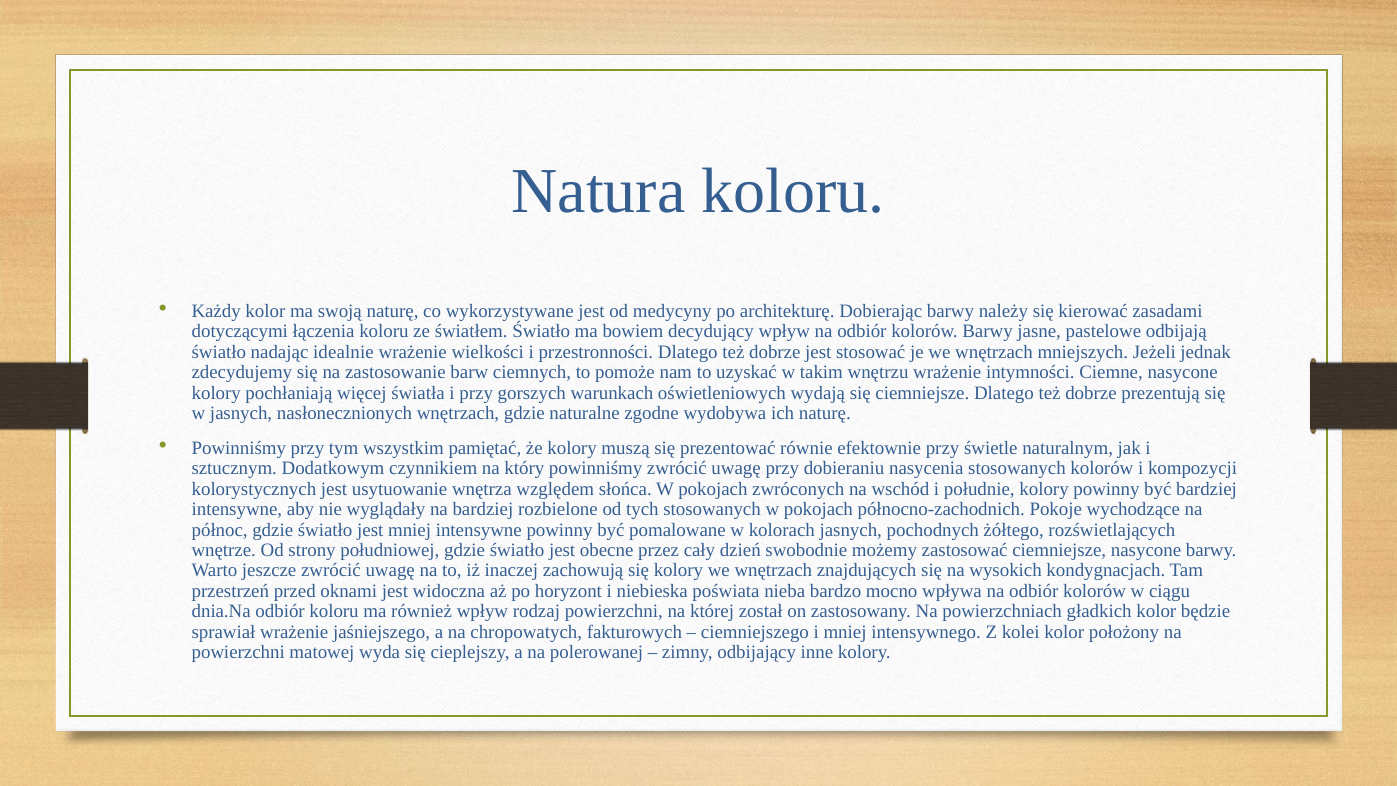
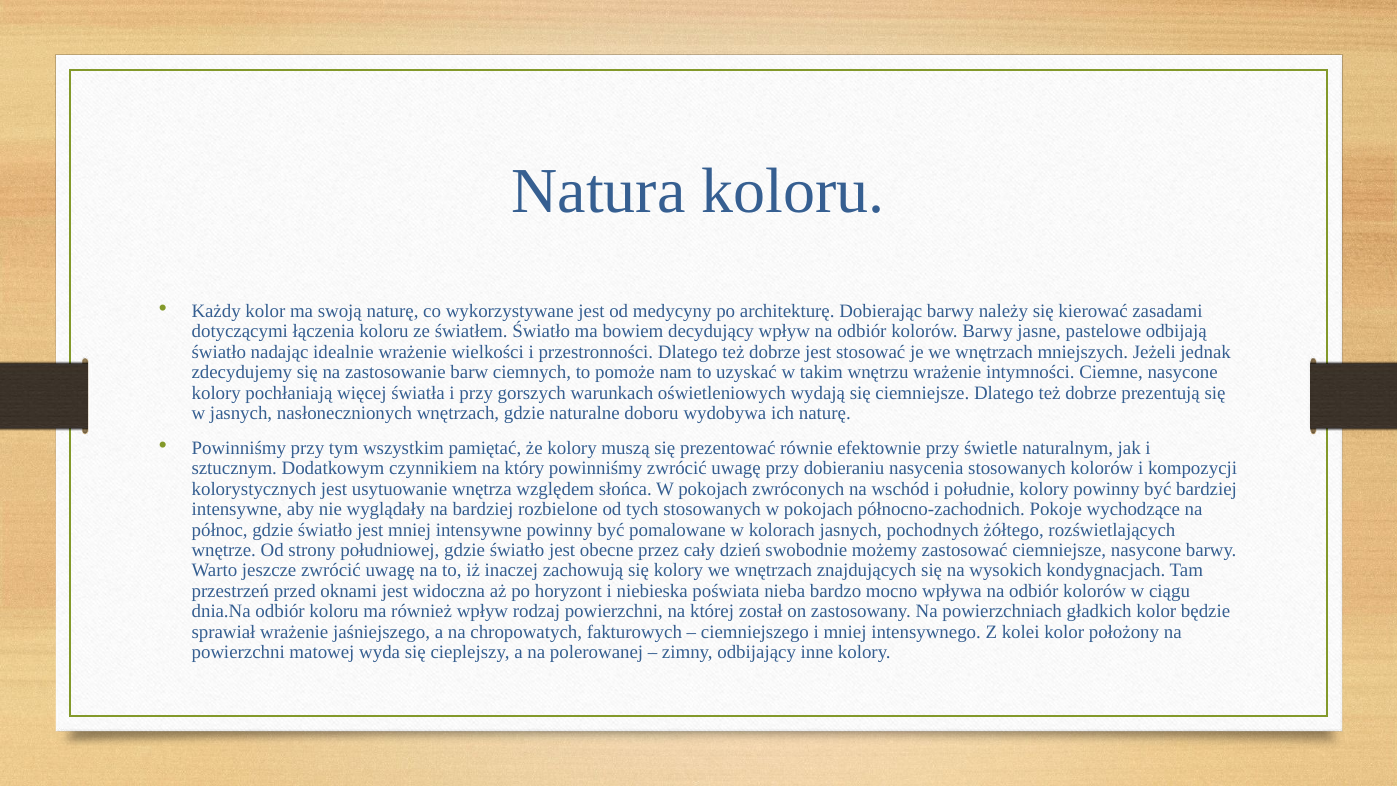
zgodne: zgodne -> doboru (651, 413)
